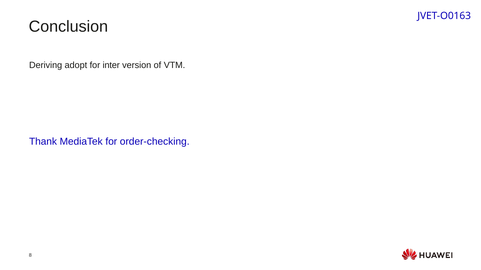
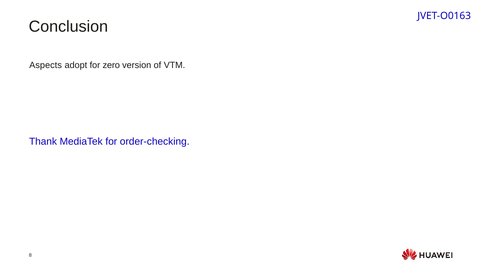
Deriving: Deriving -> Aspects (46, 65)
inter: inter -> zero (111, 65)
